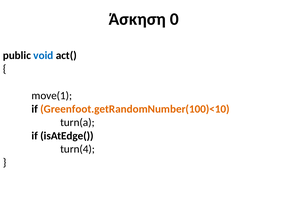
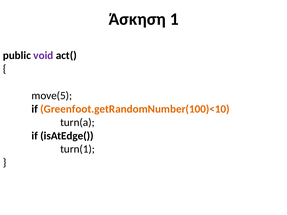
0: 0 -> 1 (174, 19)
void colour: blue -> purple (43, 55)
move(1: move(1 -> move(5 (52, 96)
turn(4: turn(4 -> turn(1 (78, 149)
